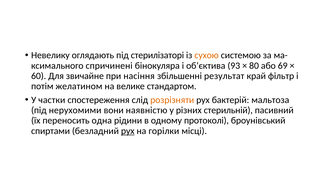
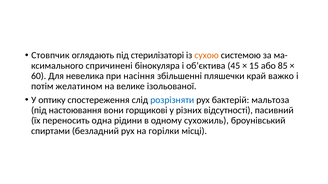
Невелику: Невелику -> Стовпчик (50, 55)
93: 93 -> 45 (234, 66)
80: 80 -> 15 (254, 66)
69: 69 -> 85 (283, 66)
звичайне: звичайне -> невелика (85, 76)
результат: результат -> пляшечки (224, 76)
фільтр: фільтр -> важко (281, 76)
стандартом: стандартом -> ізольованої (172, 86)
частки: частки -> оптику (52, 100)
розрізняти colour: orange -> blue (172, 100)
нерухомими: нерухомими -> настоювання (75, 111)
наявністю: наявністю -> горщикові (147, 111)
стерильній: стерильній -> відсутності (228, 111)
протоколі: протоколі -> сухожиль (206, 121)
рух underline: present -> none (128, 131)
